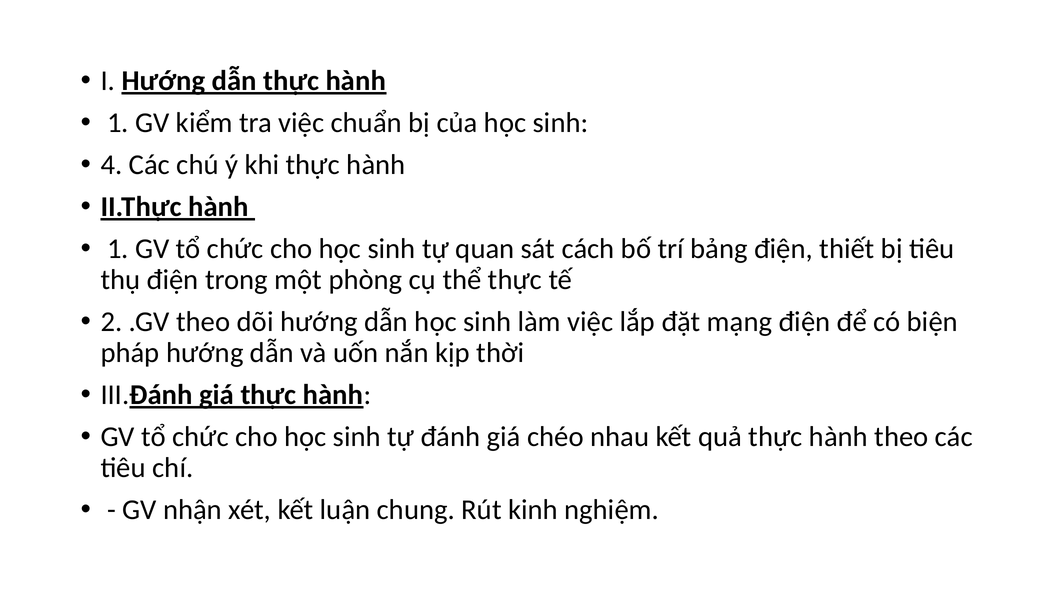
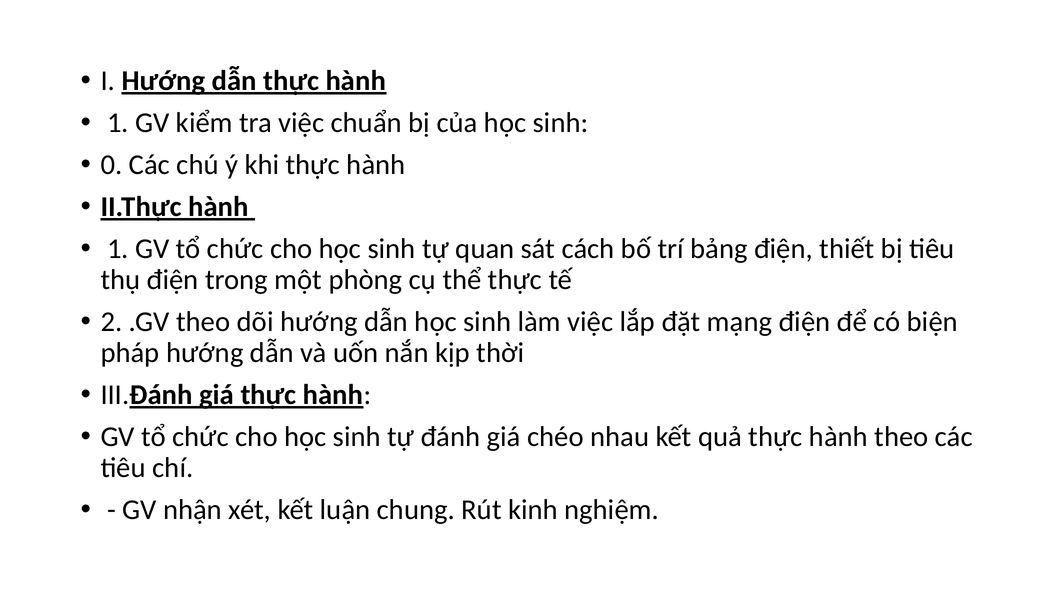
4: 4 -> 0 (111, 165)
